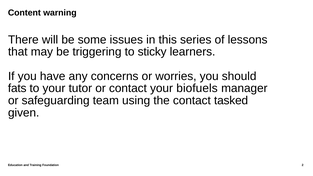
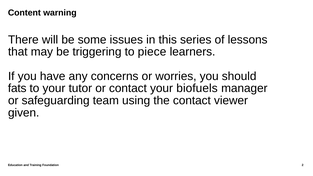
sticky: sticky -> piece (152, 52)
tasked: tasked -> viewer (231, 101)
